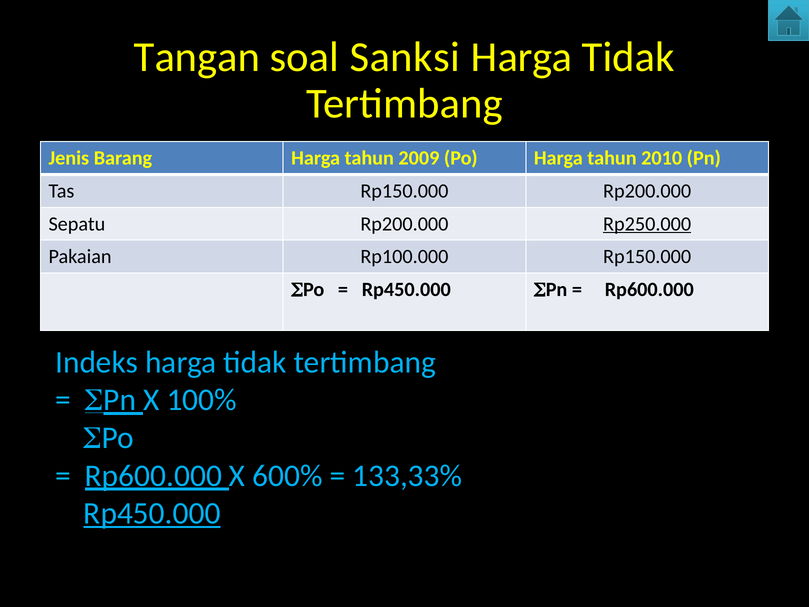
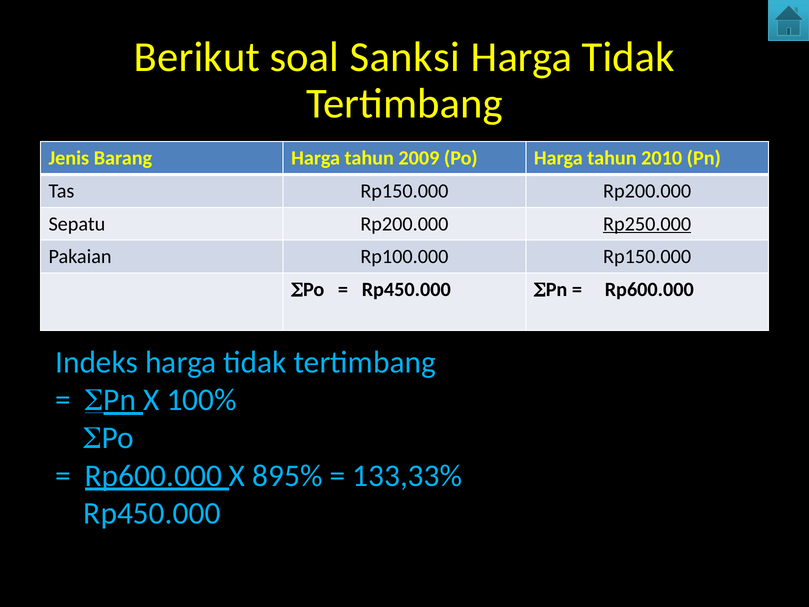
Tangan: Tangan -> Berikut (197, 57)
600%: 600% -> 895% (287, 475)
Rp450.000 underline: present -> none (152, 513)
